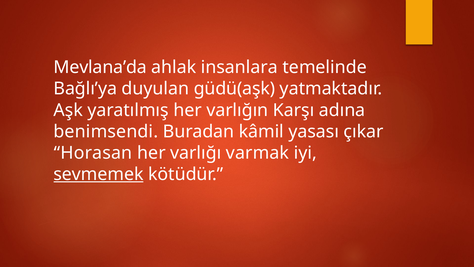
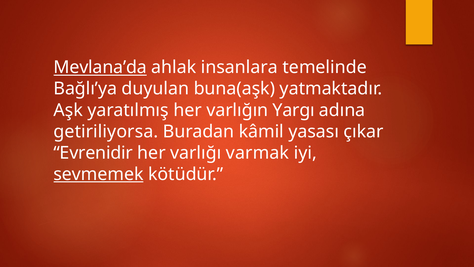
Mevlana’da underline: none -> present (100, 67)
güdü(aşk: güdü(aşk -> buna(aşk (234, 89)
Karşı: Karşı -> Yargı (294, 110)
benimsendi: benimsendi -> getiriliyorsa (106, 131)
Horasan: Horasan -> Evrenidir (93, 153)
